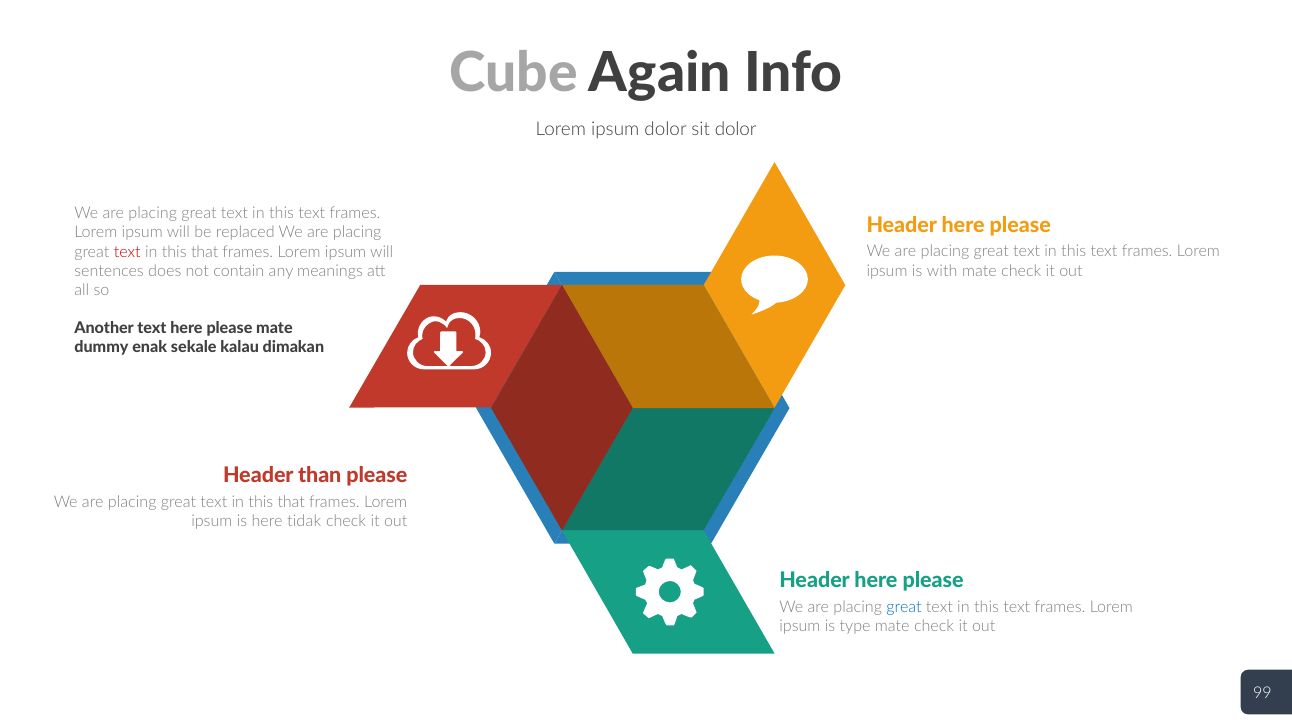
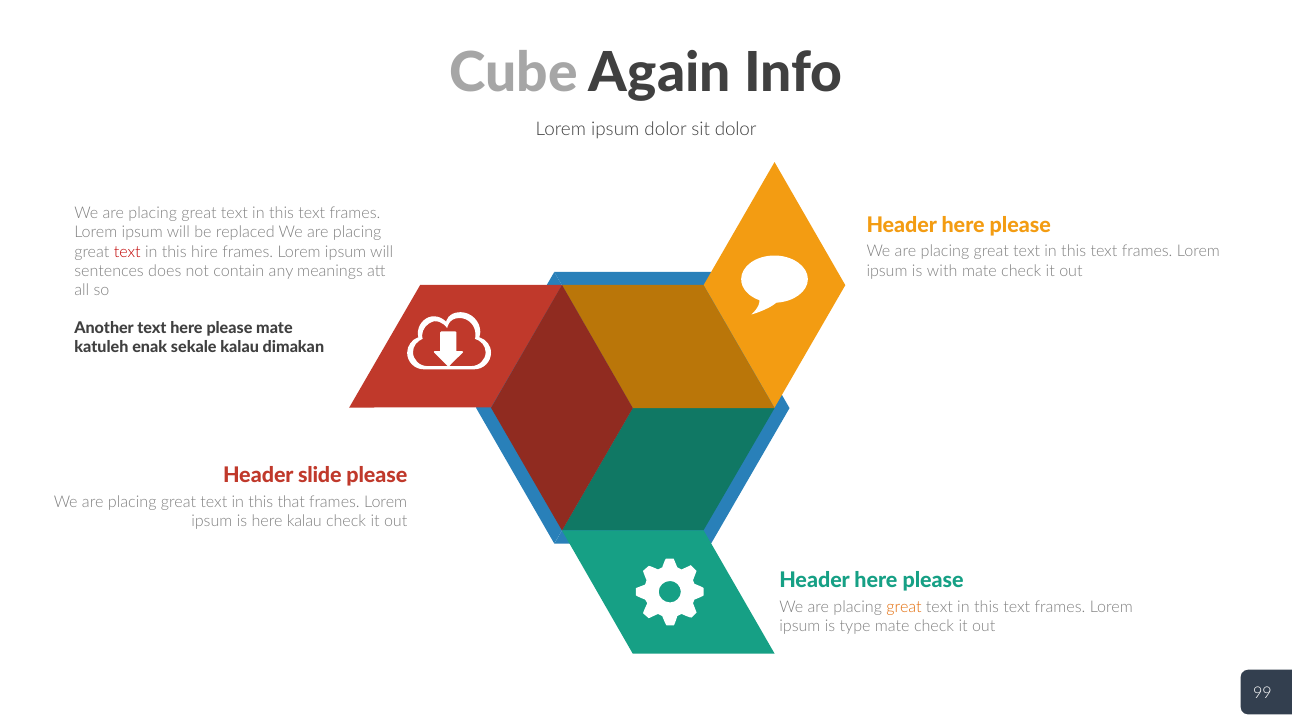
that: that -> hire (205, 252)
dummy: dummy -> katuleh (101, 347)
than: than -> slide (320, 475)
here tidak: tidak -> kalau (304, 521)
great colour: blue -> orange (904, 607)
